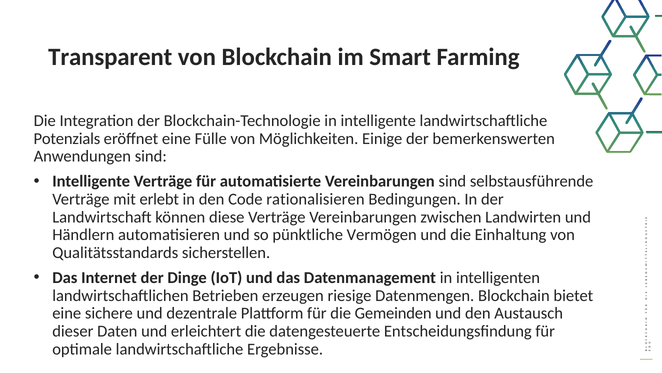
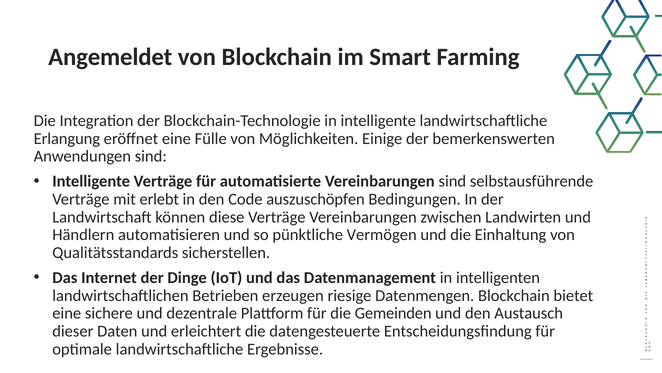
Transparent: Transparent -> Angemeldet (110, 57)
Potenzials: Potenzials -> Erlangung (67, 138)
rationalisieren: rationalisieren -> auszuschöpfen (316, 199)
